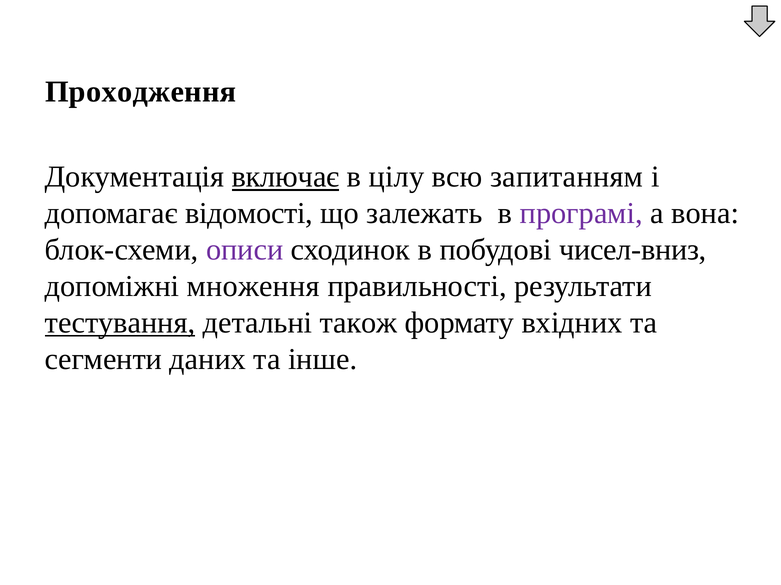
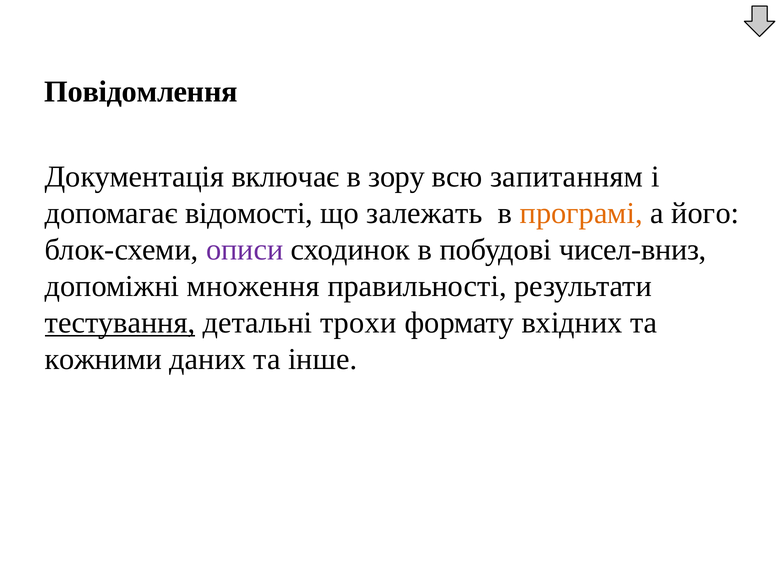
Проходження: Проходження -> Повідомлення (141, 92)
включає underline: present -> none (286, 177)
цілу: цілу -> зору (397, 177)
програмі colour: purple -> orange (581, 214)
вона: вона -> його (705, 214)
також: також -> трохи (358, 323)
сегменти: сегменти -> кожними (104, 360)
